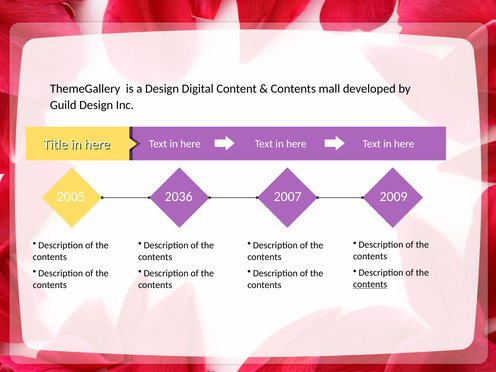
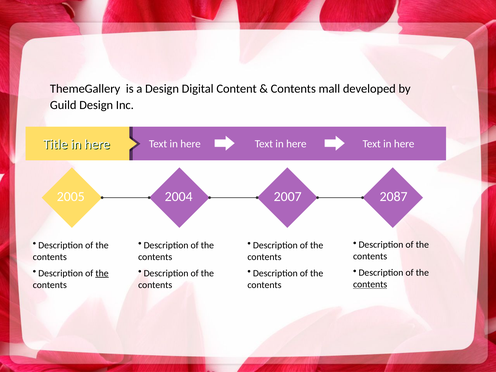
2036: 2036 -> 2004 (179, 197)
2009: 2009 -> 2087 (394, 197)
the underline: none -> present (102, 273)
